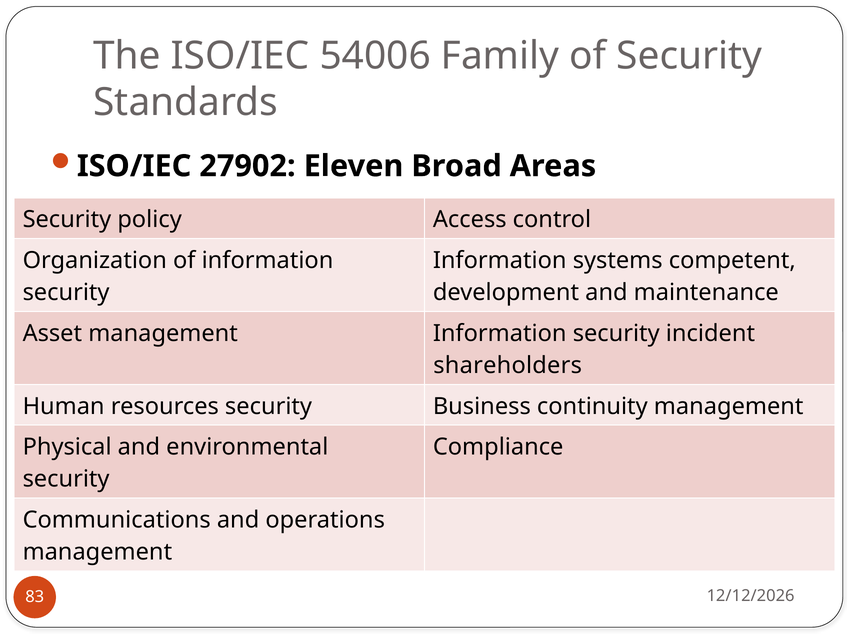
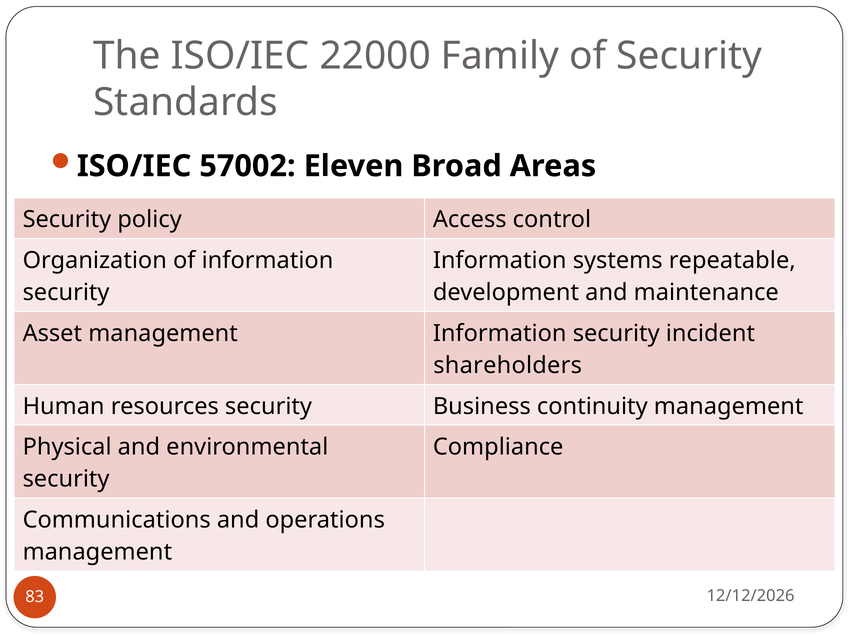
54006: 54006 -> 22000 (375, 56)
27902: 27902 -> 57002 (247, 166)
competent: competent -> repeatable (732, 261)
